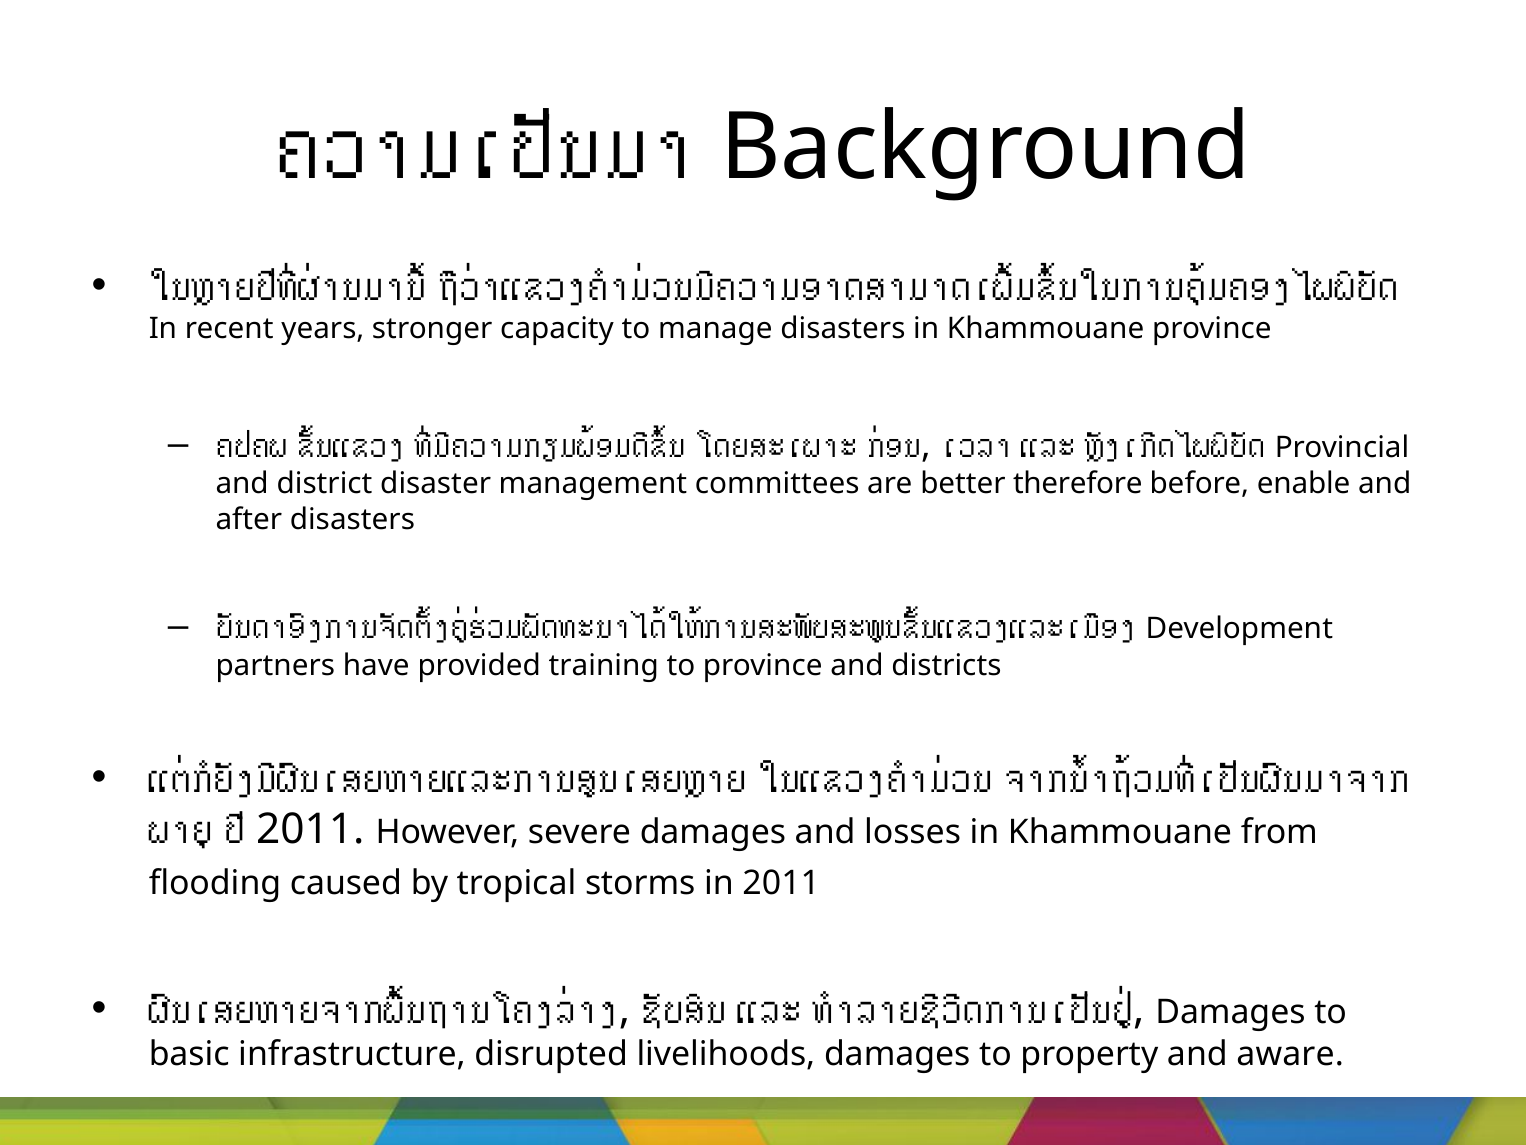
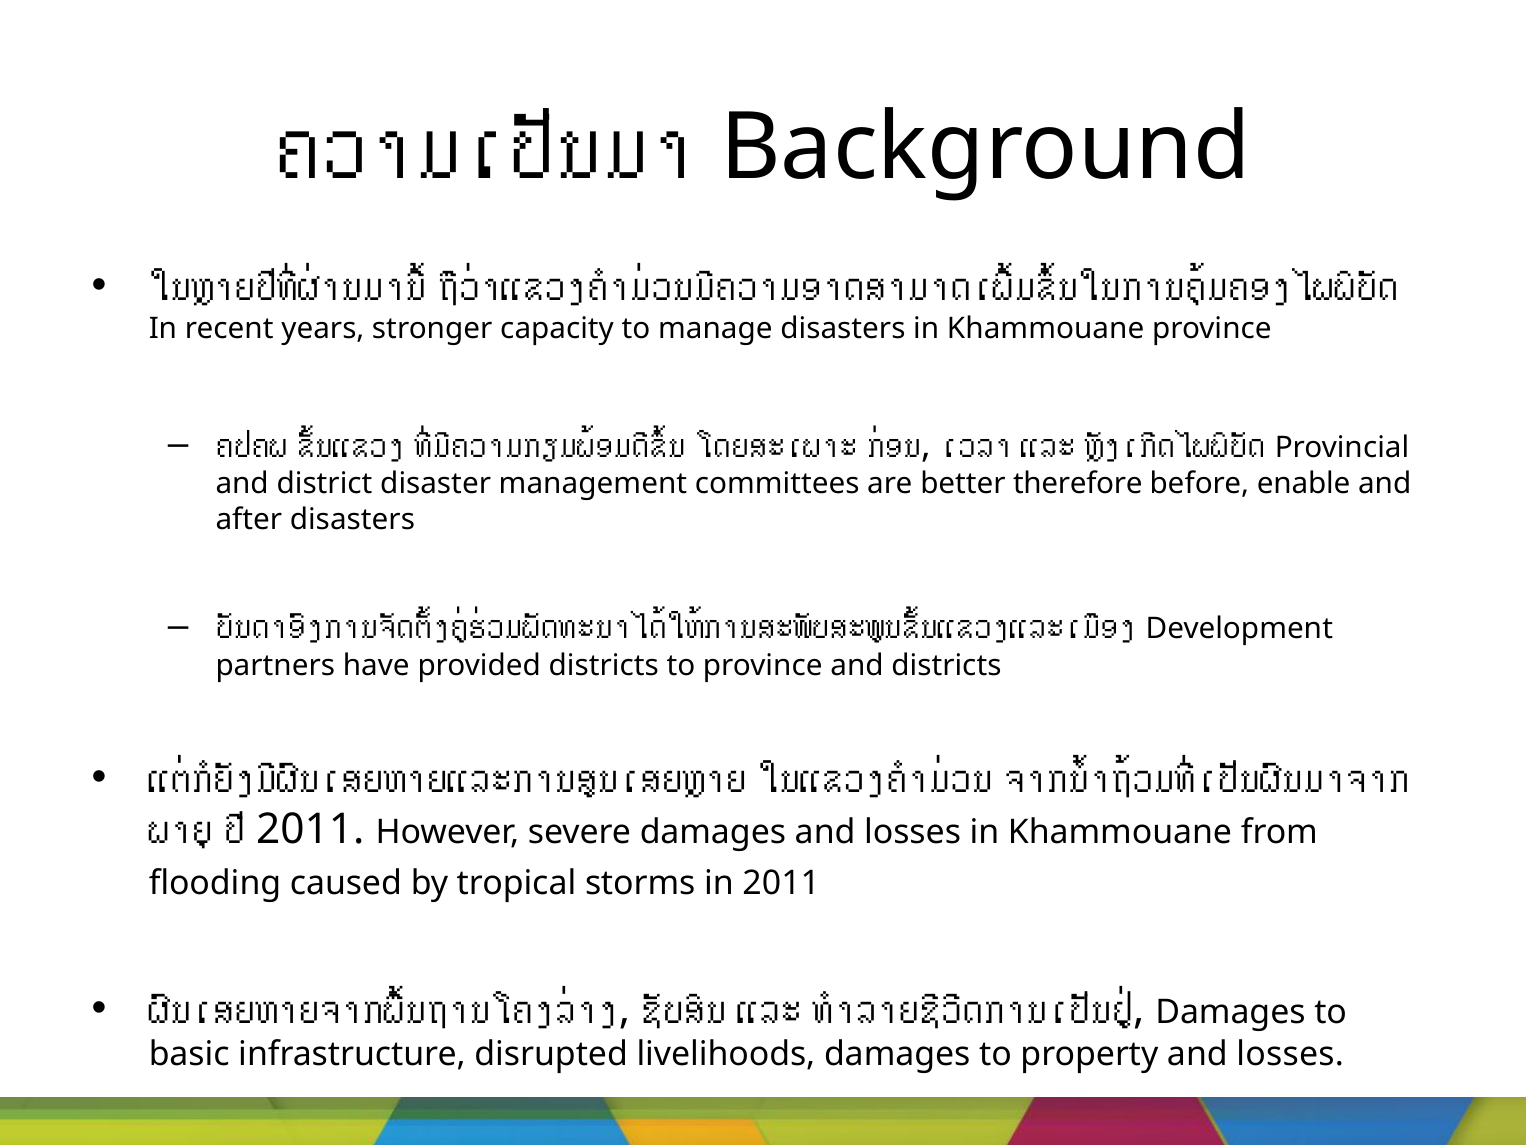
provided training: training -> districts (604, 665)
property and aware: aware -> losses (1290, 1054)
